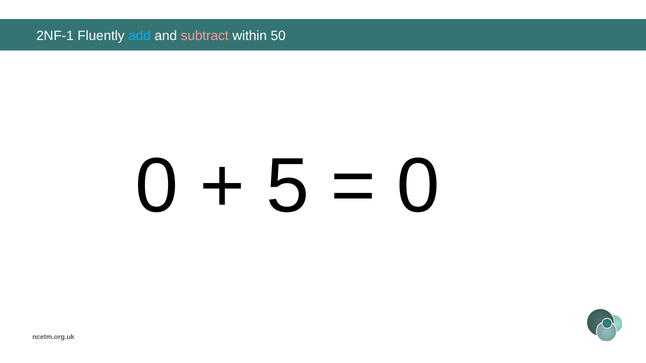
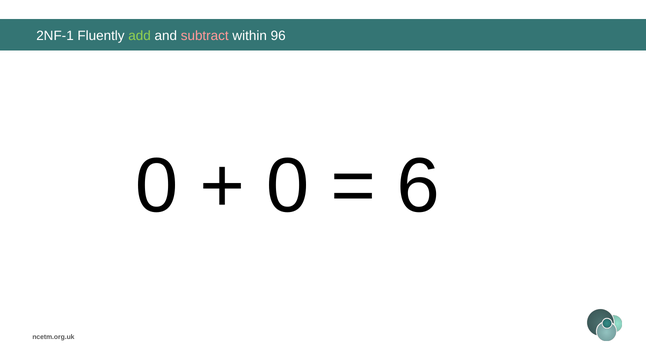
add colour: light blue -> light green (140, 36)
50: 50 -> 96 (278, 36)
5: 5 -> 0 (288, 186)
0: 0 -> 6 (418, 186)
